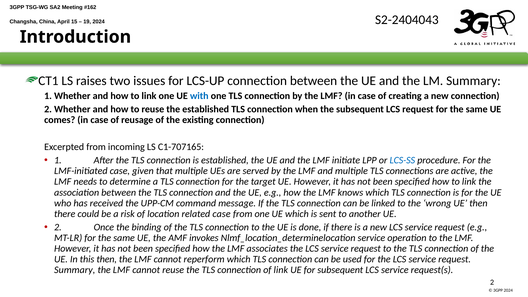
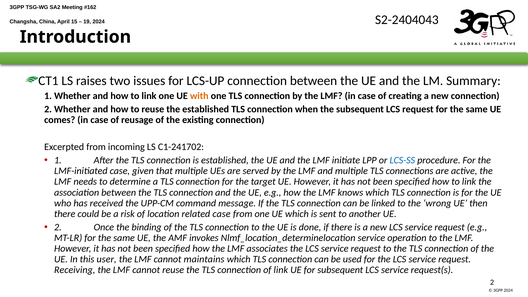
with colour: blue -> orange (199, 96)
C1-707165: C1-707165 -> C1-241702 (181, 147)
this then: then -> user (107, 259)
reperform: reperform -> maintains (204, 259)
Summary: Summary -> Receiving (75, 270)
